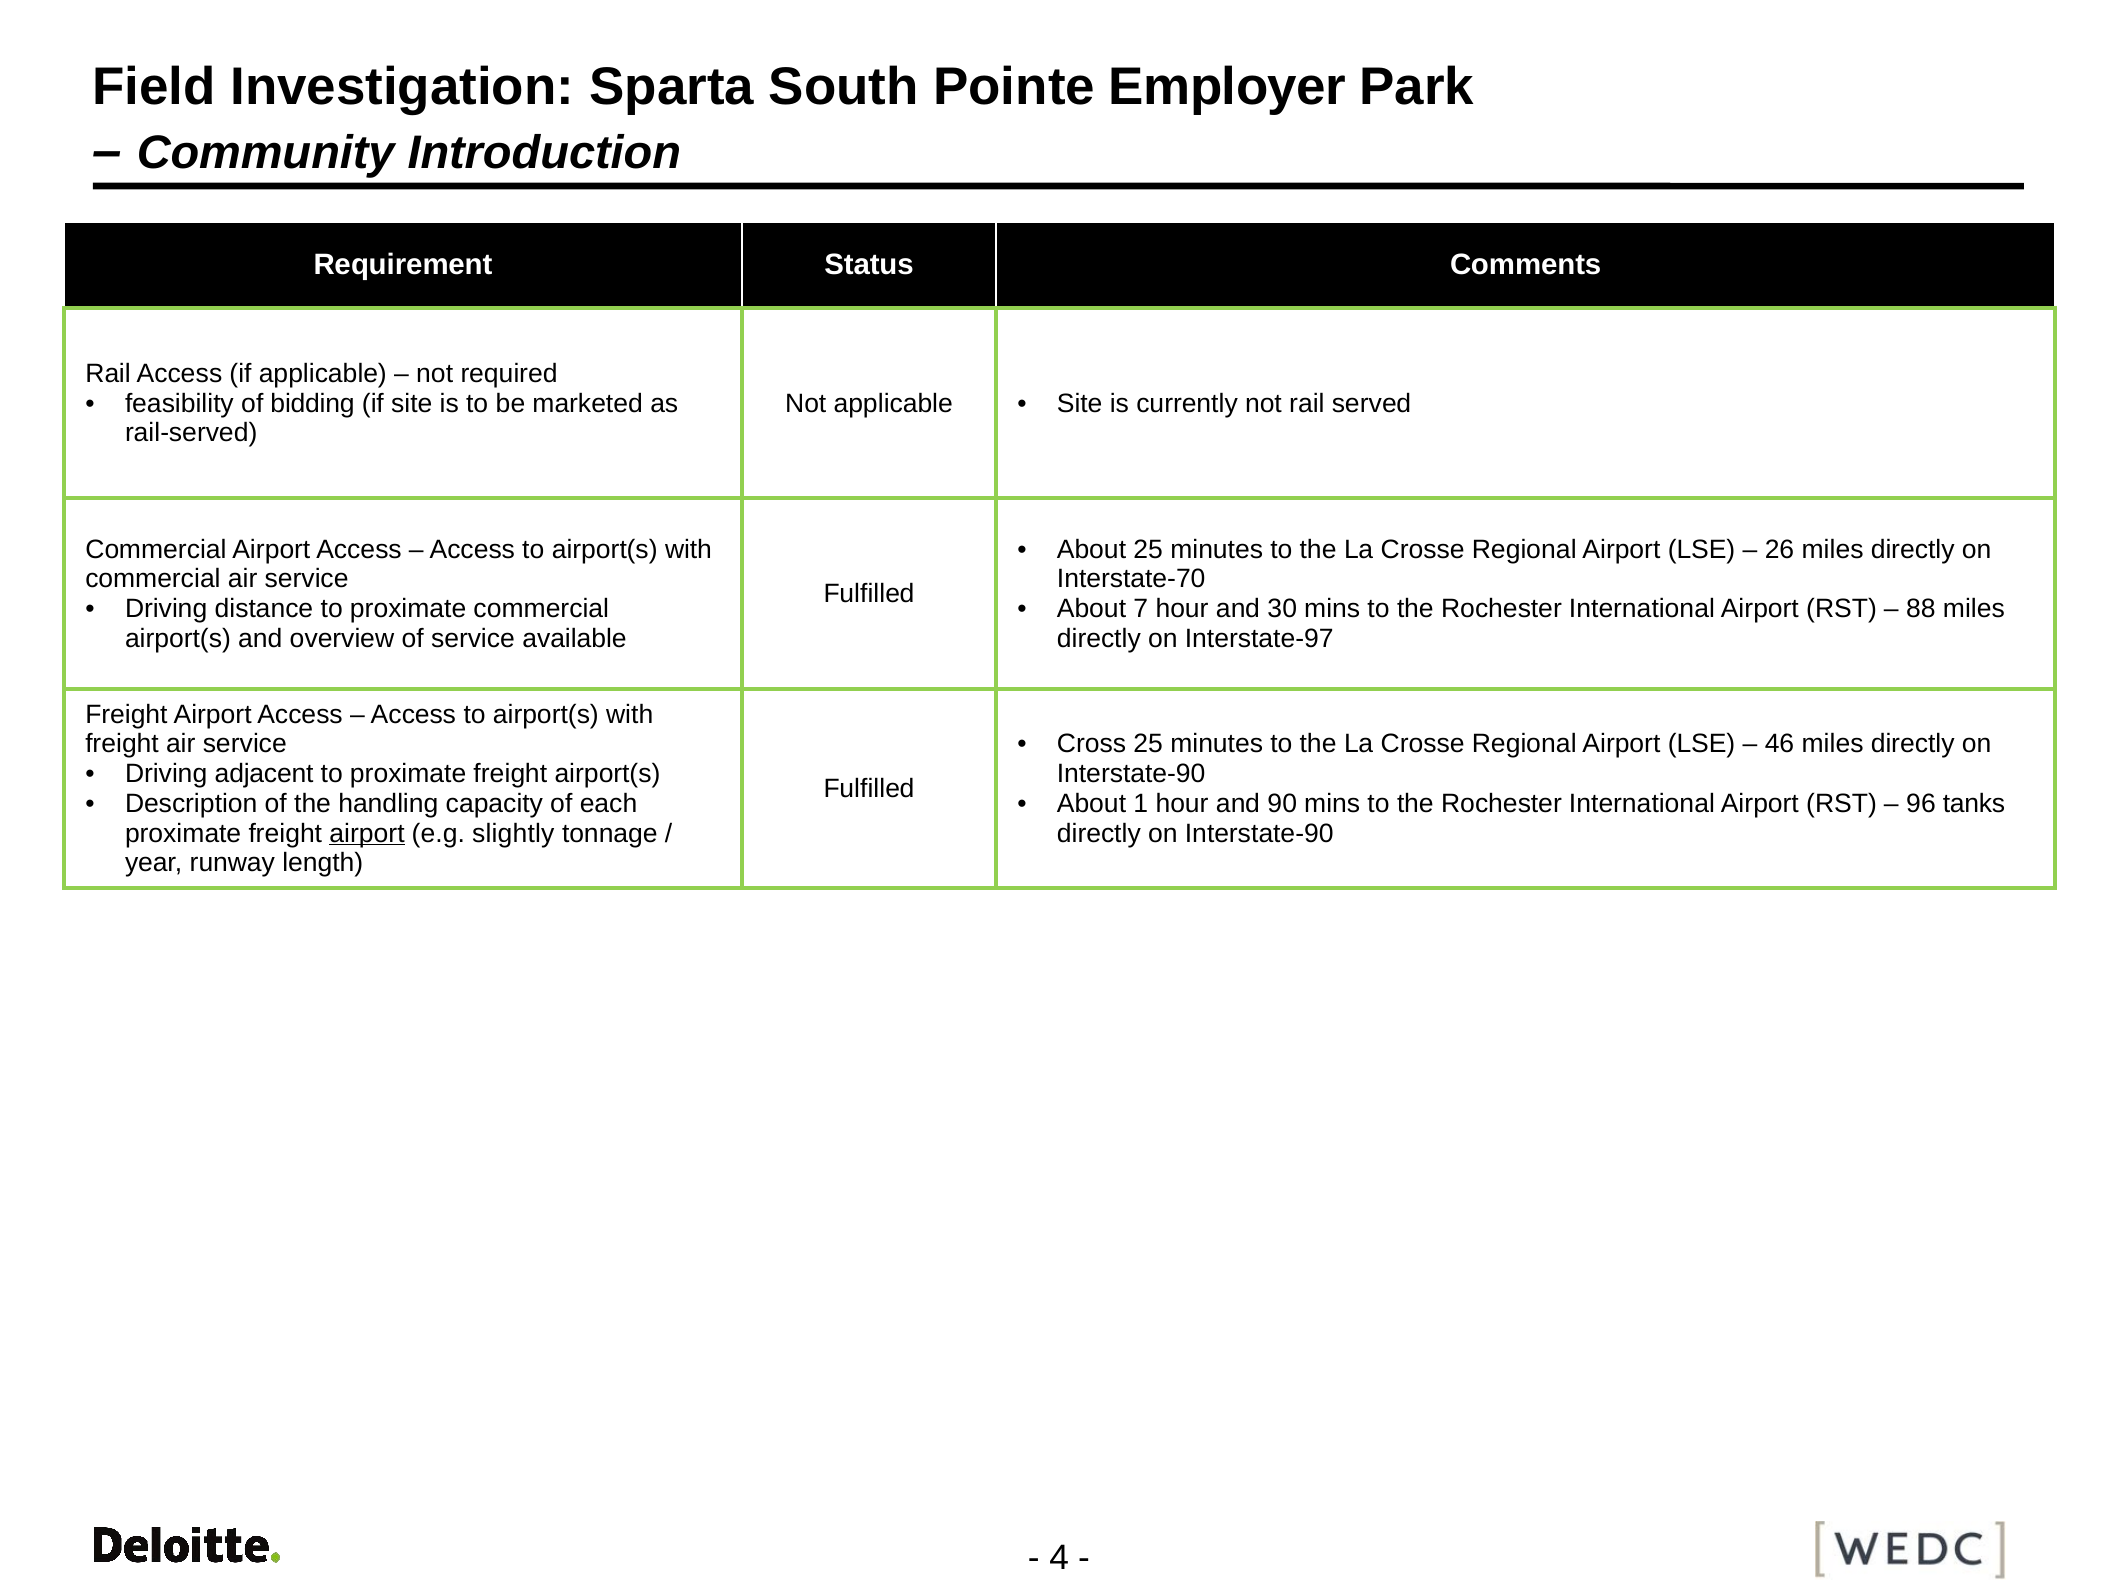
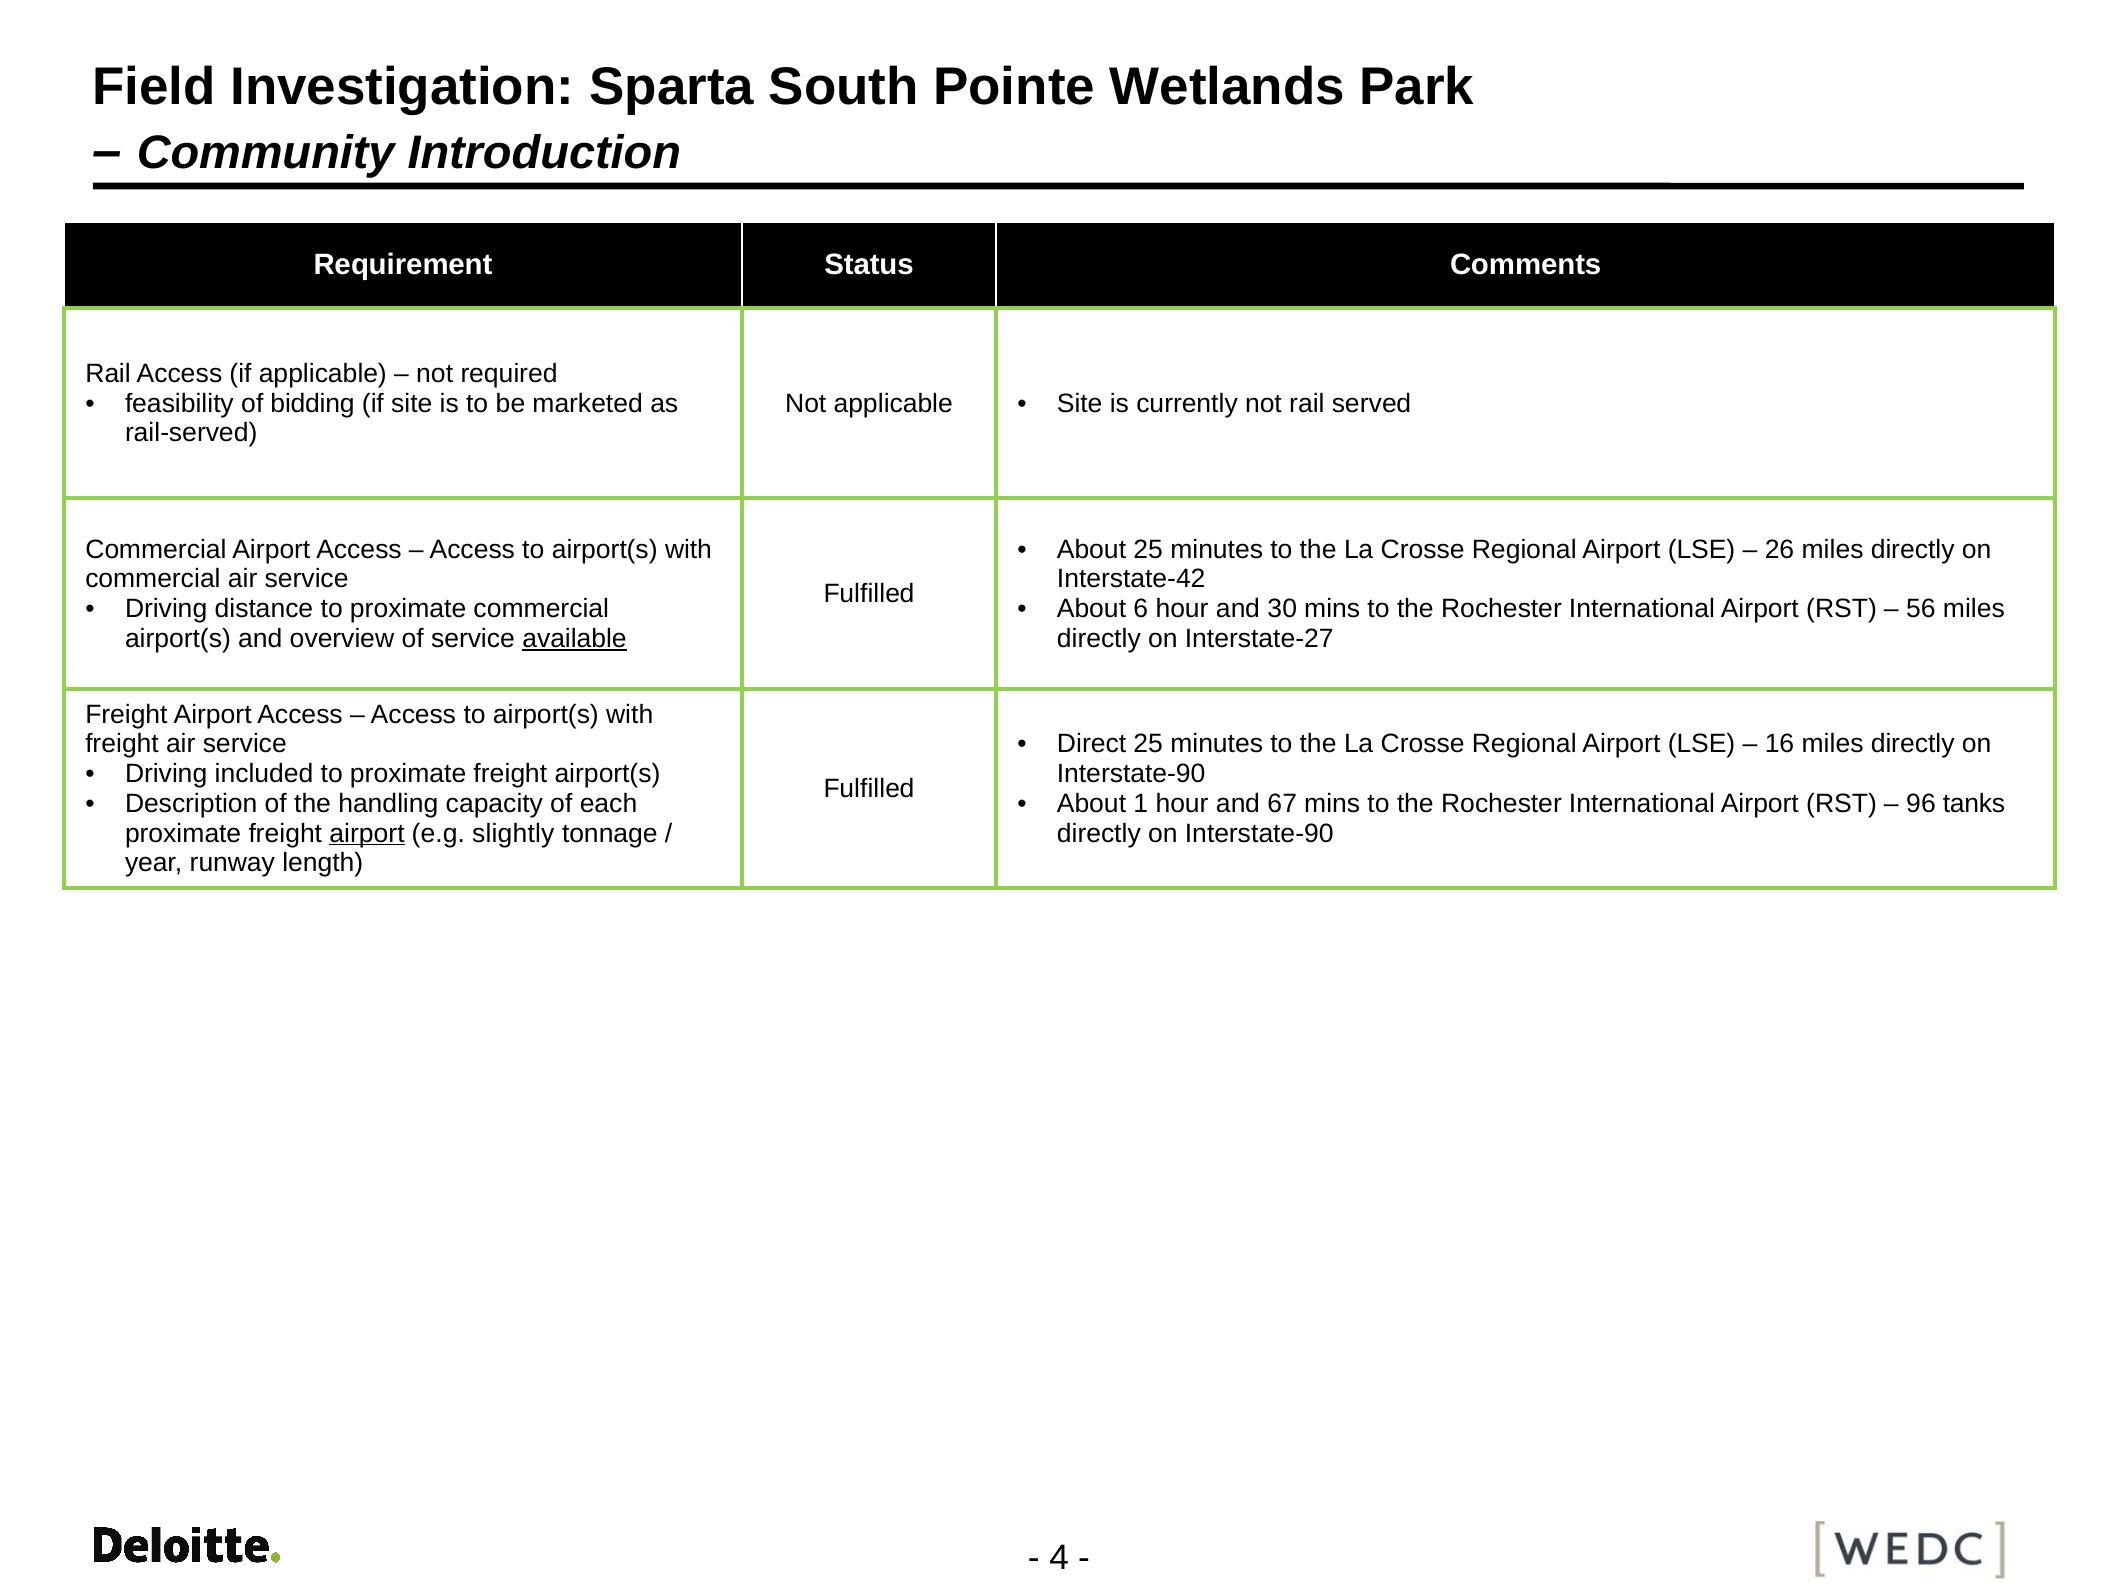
Employer: Employer -> Wetlands (1227, 87)
Interstate-70: Interstate-70 -> Interstate-42 (1131, 579)
7: 7 -> 6 (1141, 609)
88: 88 -> 56 (1921, 609)
available underline: none -> present (575, 639)
Interstate-97: Interstate-97 -> Interstate-27 (1259, 639)
Cross: Cross -> Direct (1092, 744)
46: 46 -> 16 (1780, 744)
adjacent: adjacent -> included (264, 774)
90: 90 -> 67 (1282, 804)
